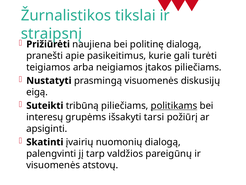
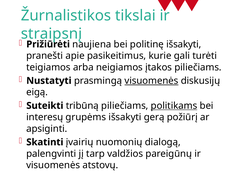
politinę dialogą: dialogą -> išsakyti (184, 44)
visuomenės underline: none -> present (151, 80)
tarsi: tarsi -> gerą (154, 117)
